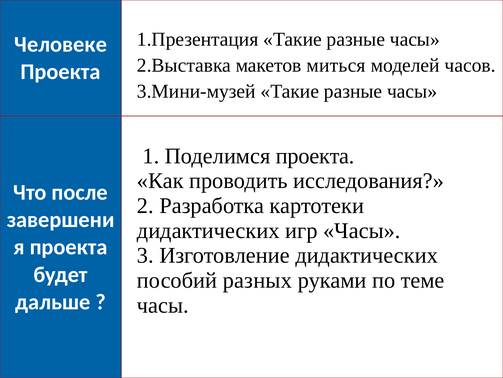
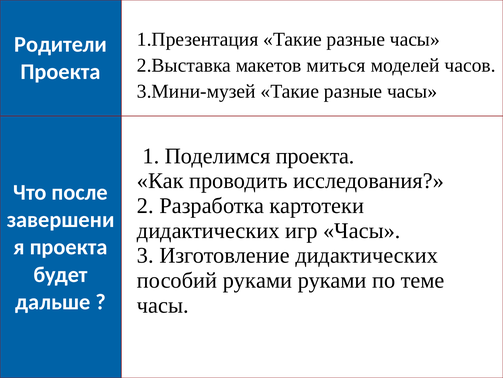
Человеке: Человеке -> Родители (61, 44)
пособий разных: разных -> руками (257, 280)
